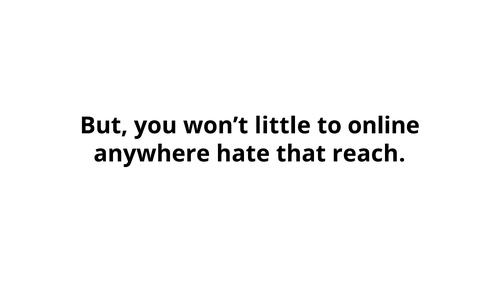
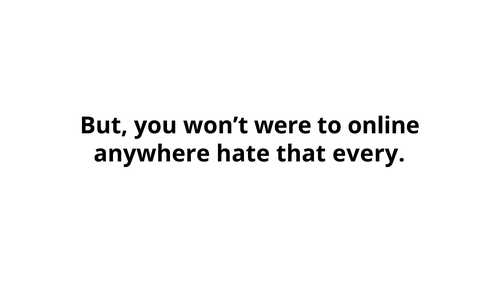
little: little -> were (283, 125)
reach: reach -> every (369, 154)
